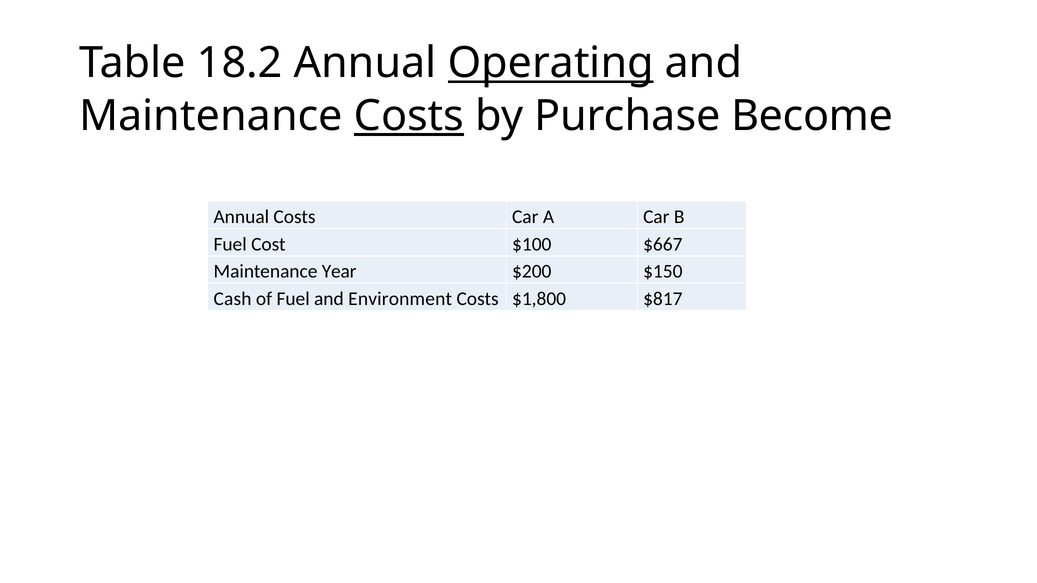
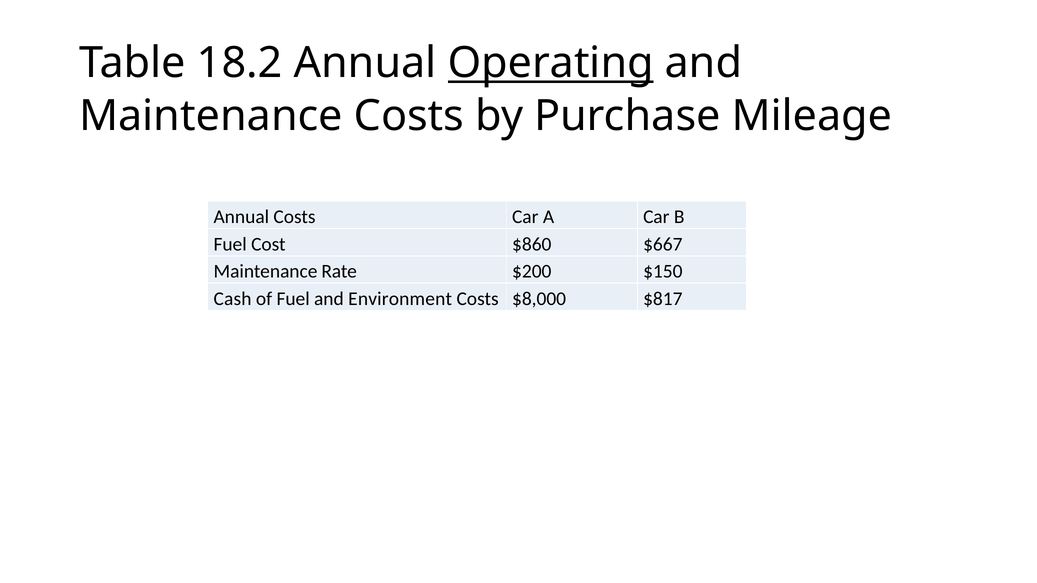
Costs underline: present -> none (409, 116)
Become: Become -> Mileage (812, 116)
$100: $100 -> $860 (532, 244)
Year: Year -> Rate (339, 272)
$1,800: $1,800 -> $8,000 (539, 299)
